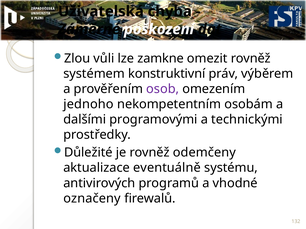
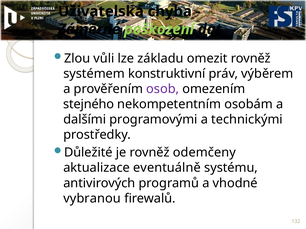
poškození colour: white -> light green (159, 29)
zamkne: zamkne -> základu (161, 58)
jednoho: jednoho -> stejného (89, 104)
označeny: označeny -> vybranou (92, 199)
